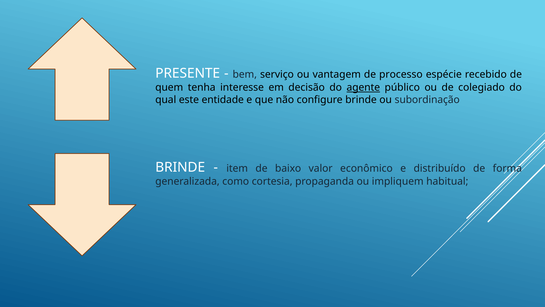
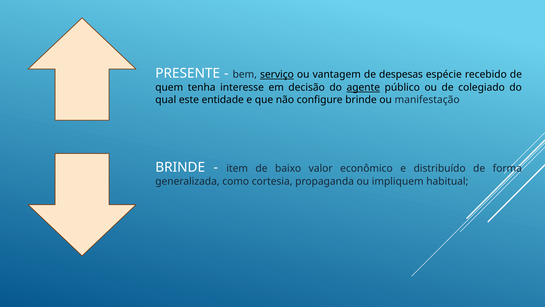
serviço underline: none -> present (277, 74)
processo: processo -> despesas (401, 74)
subordinação: subordinação -> manifestação (427, 100)
